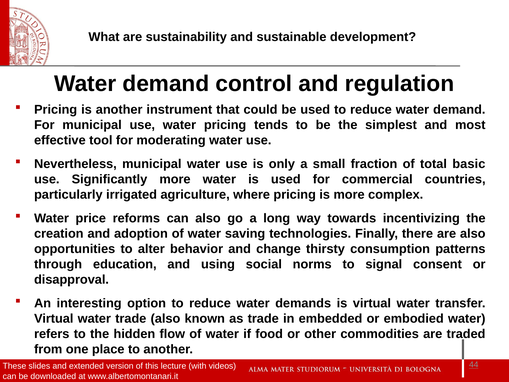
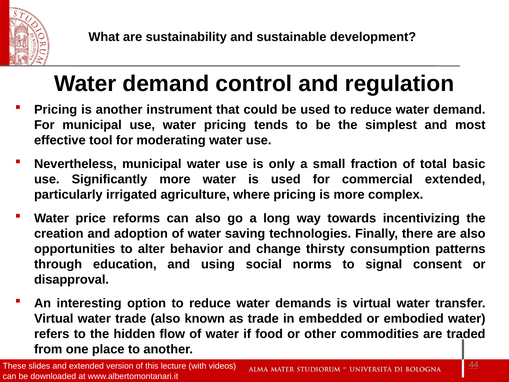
commercial countries: countries -> extended (455, 179)
